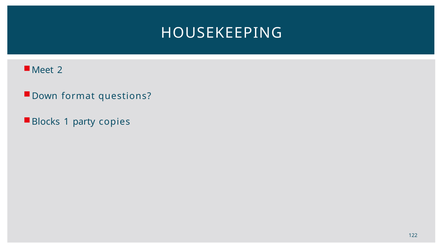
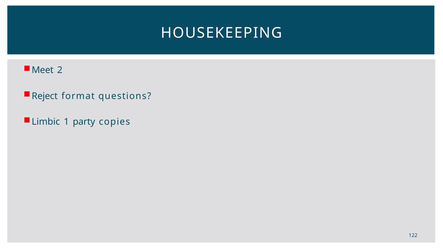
Down: Down -> Reject (45, 96)
Blocks: Blocks -> Limbic (46, 122)
